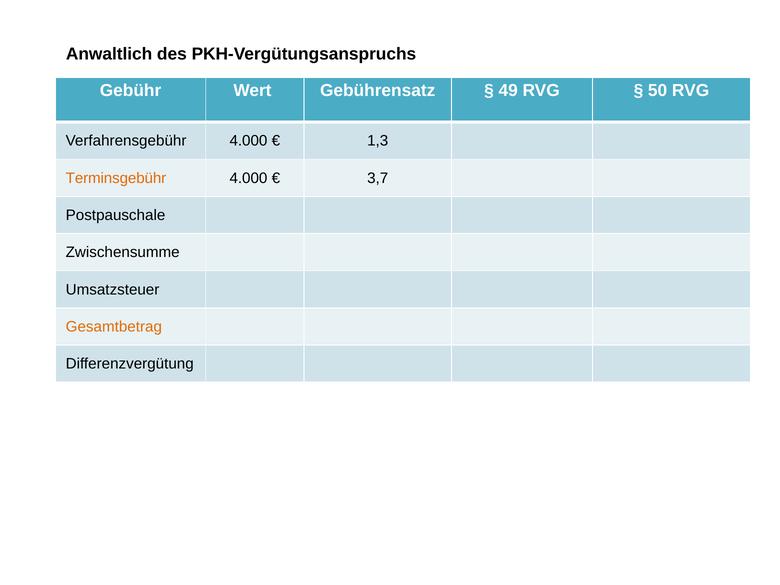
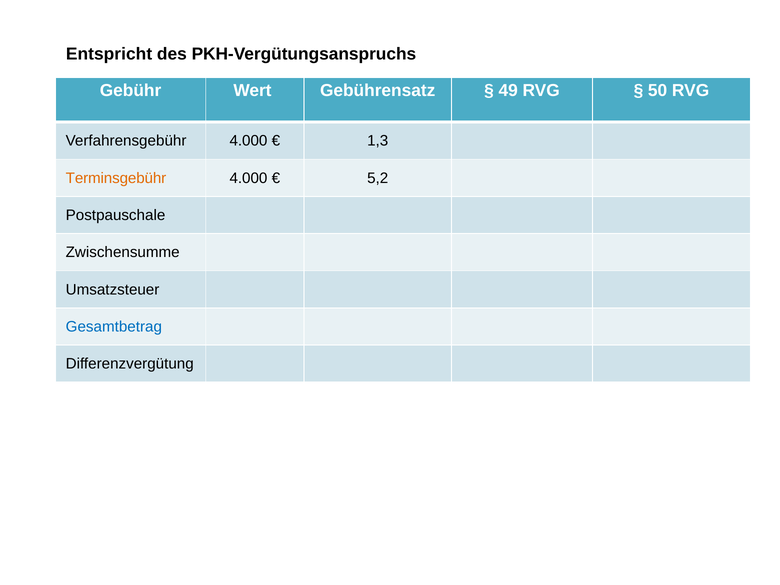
Anwaltlich: Anwaltlich -> Entspricht (109, 54)
3,7: 3,7 -> 5,2 (378, 178)
Gesamtbetrag colour: orange -> blue (114, 327)
